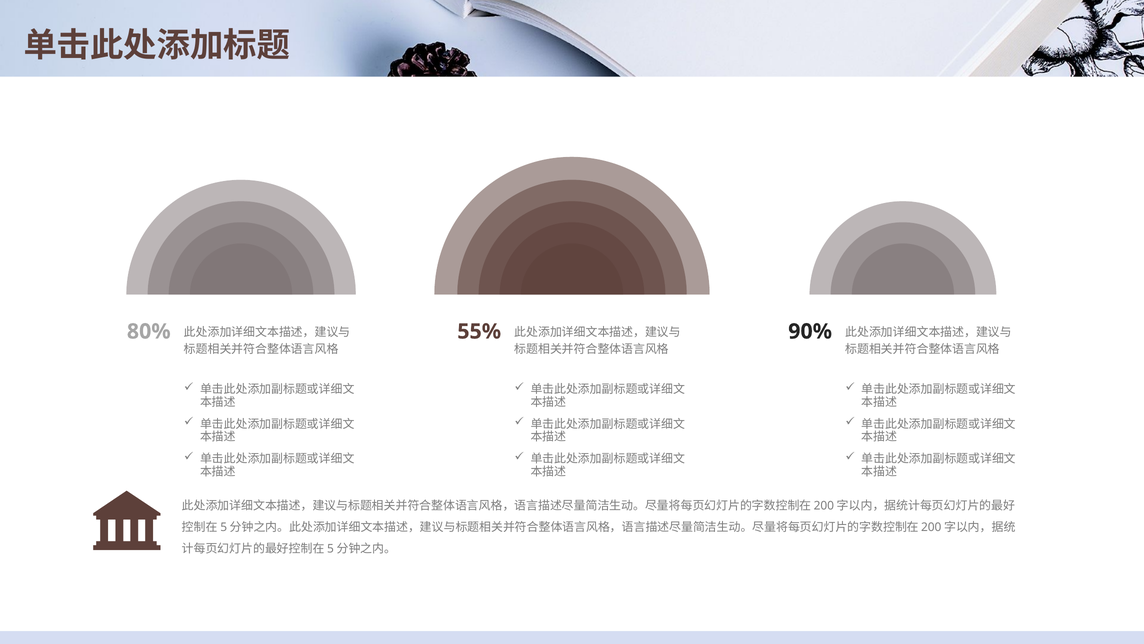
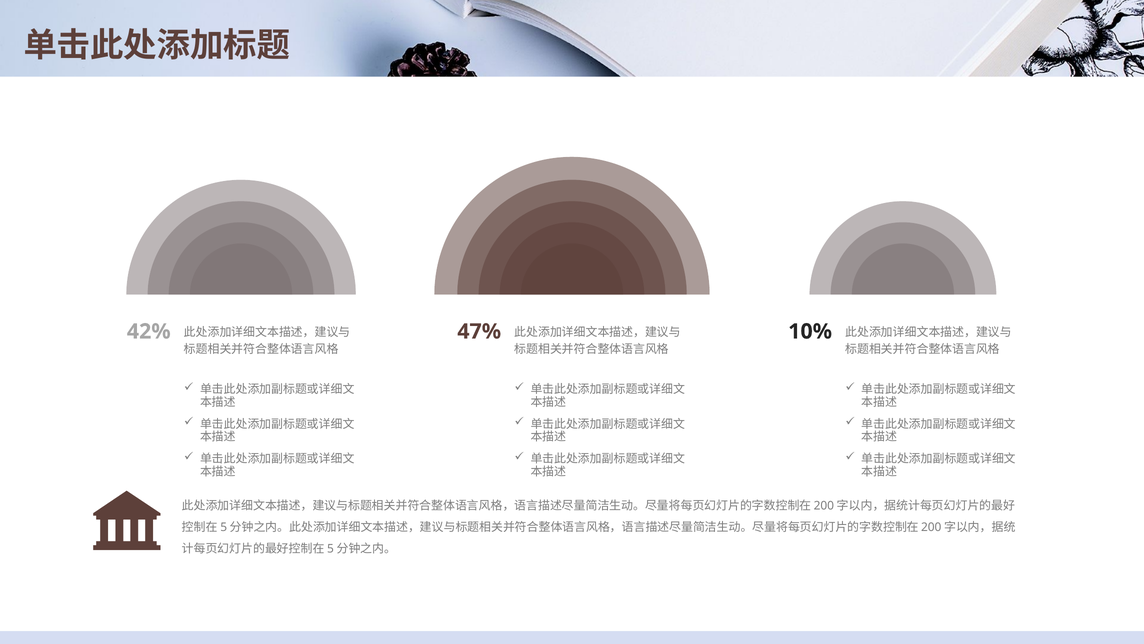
80%: 80% -> 42% (149, 331)
55%: 55% -> 47% (479, 331)
90%: 90% -> 10% (810, 331)
